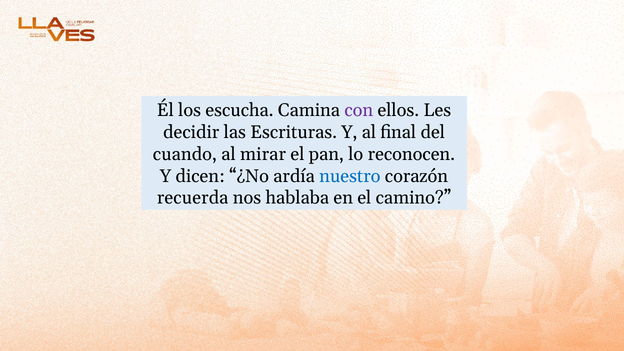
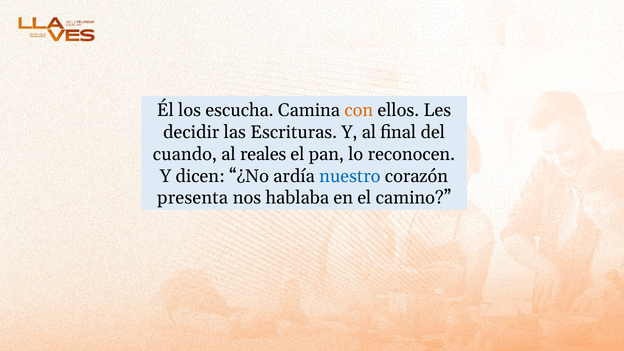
con colour: purple -> orange (359, 110)
mirar: mirar -> reales (263, 154)
recuerda: recuerda -> presenta (193, 198)
